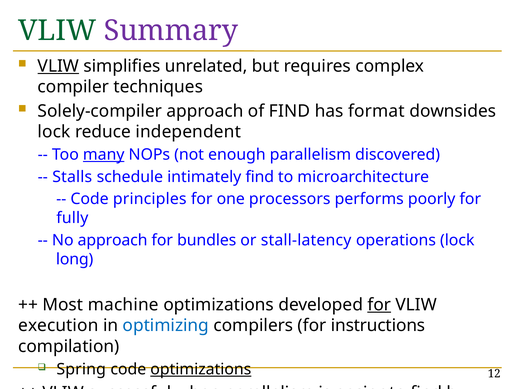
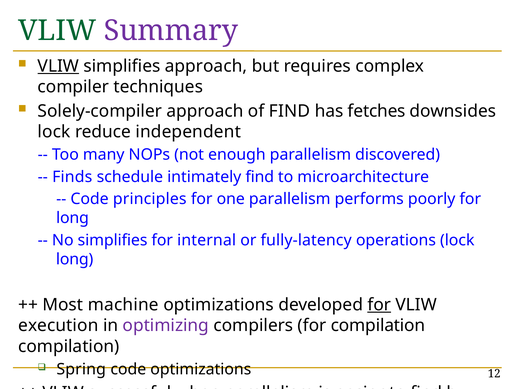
simplifies unrelated: unrelated -> approach (206, 66)
format: format -> fetches (377, 111)
many underline: present -> none (104, 155)
Stalls: Stalls -> Finds (72, 177)
one processors: processors -> parallelism (290, 199)
fully: fully -> long (72, 218)
No approach: approach -> simplifies (113, 240)
bundles: bundles -> internal (207, 240)
stall-latency: stall-latency -> fully-latency (306, 240)
optimizing colour: blue -> purple (166, 326)
for instructions: instructions -> compilation (378, 326)
optimizations underline: present -> none (201, 370)
